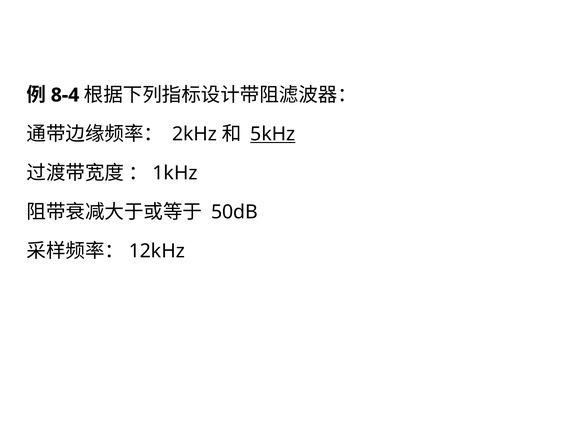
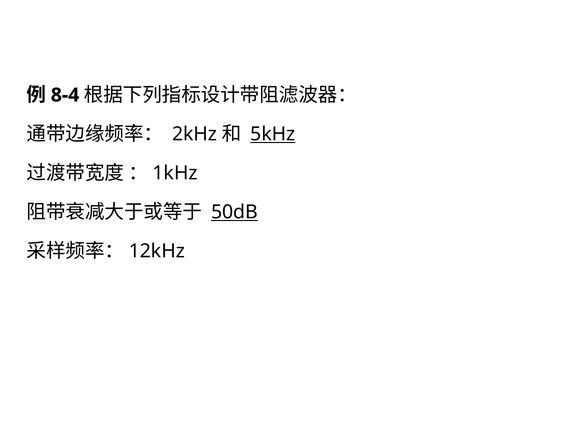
50dB underline: none -> present (234, 212)
